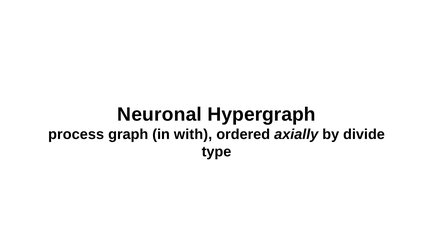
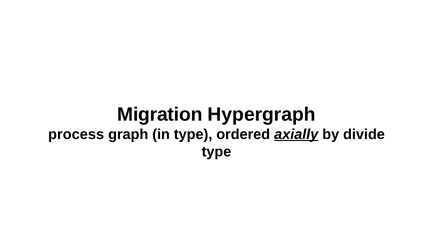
Neuronal: Neuronal -> Migration (160, 114)
in with: with -> type (193, 134)
axially underline: none -> present (296, 134)
